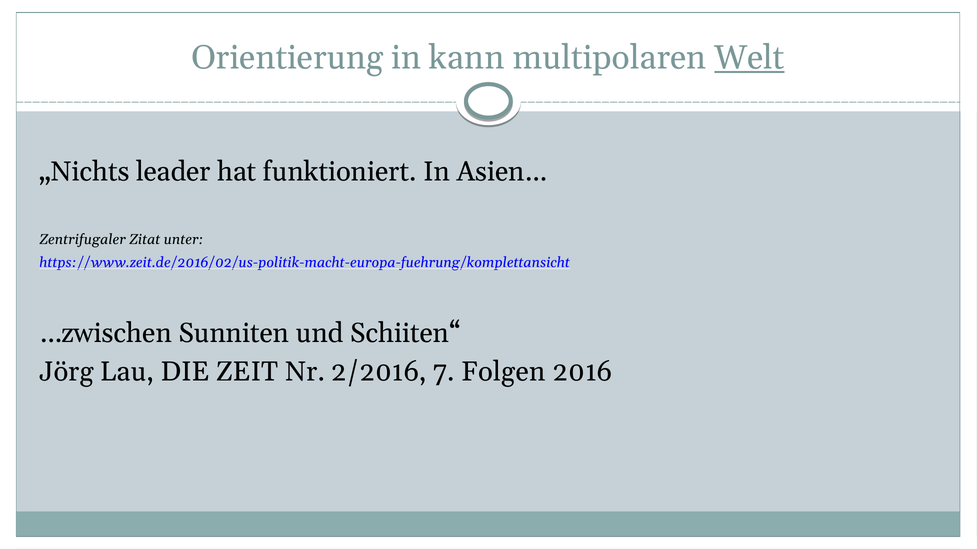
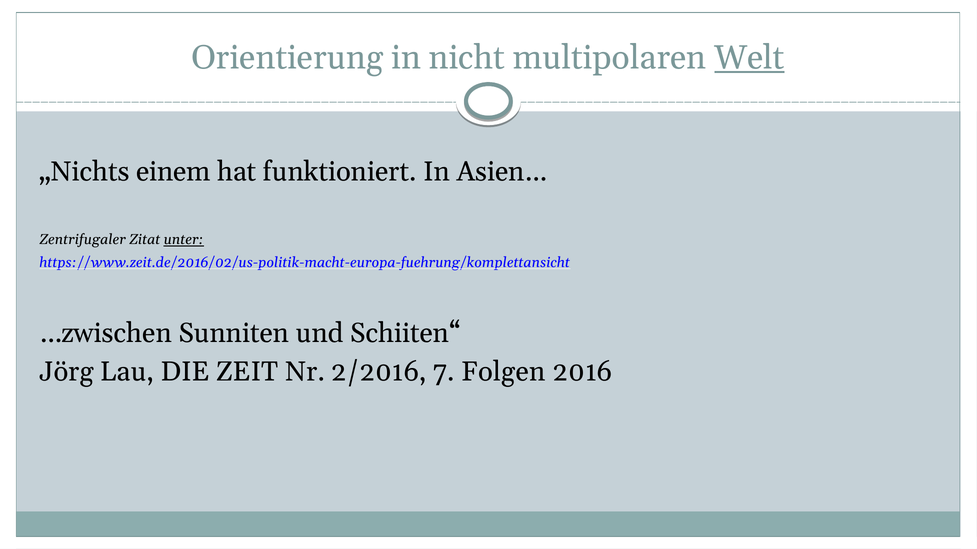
kann: kann -> nicht (467, 58)
leader: leader -> einem (173, 172)
unter underline: none -> present (184, 240)
